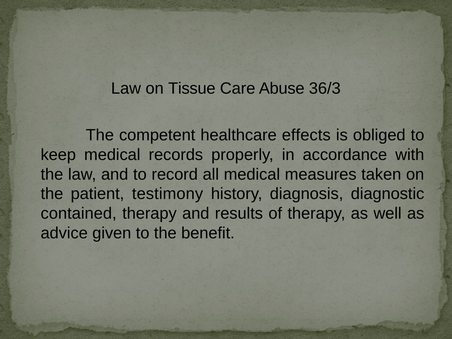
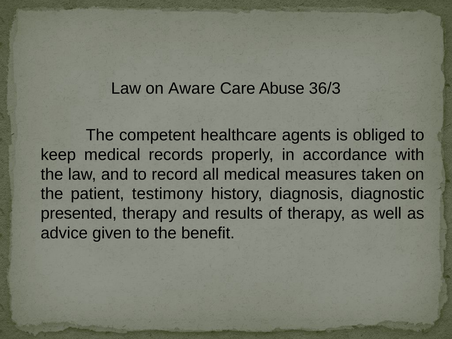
Tissue: Tissue -> Aware (192, 89)
effects: effects -> agents (306, 135)
contained: contained -> presented (79, 214)
